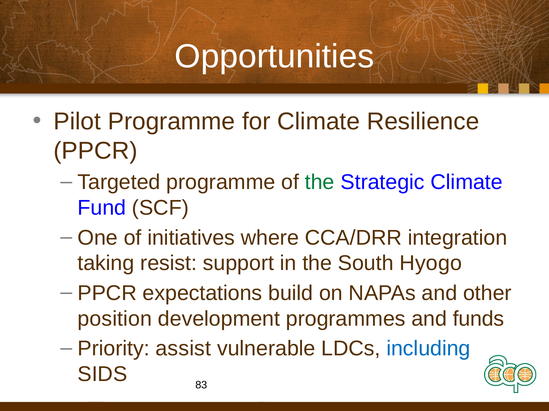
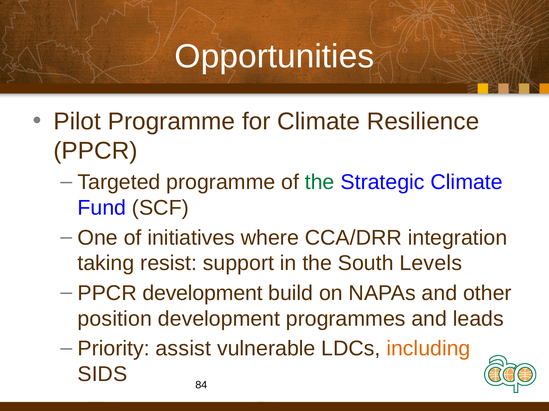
Hyogo: Hyogo -> Levels (431, 264)
PPCR expectations: expectations -> development (203, 294)
funds: funds -> leads (478, 319)
including colour: blue -> orange (428, 349)
83: 83 -> 84 (201, 386)
